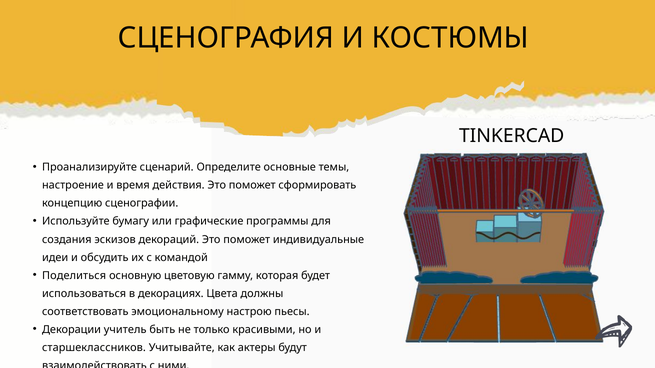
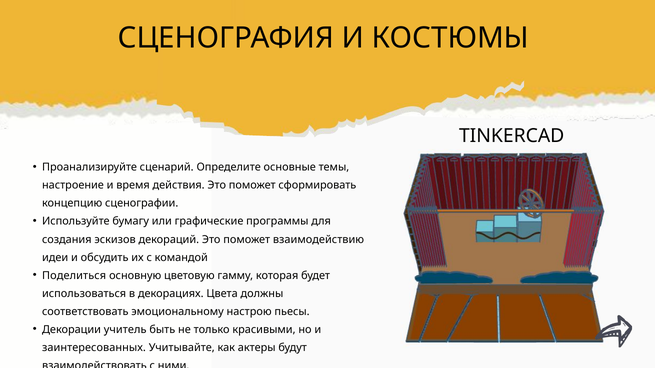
индивидуальные: индивидуальные -> взаимодействию (319, 240)
старшеклассников: старшеклассников -> заинтересованных (94, 348)
